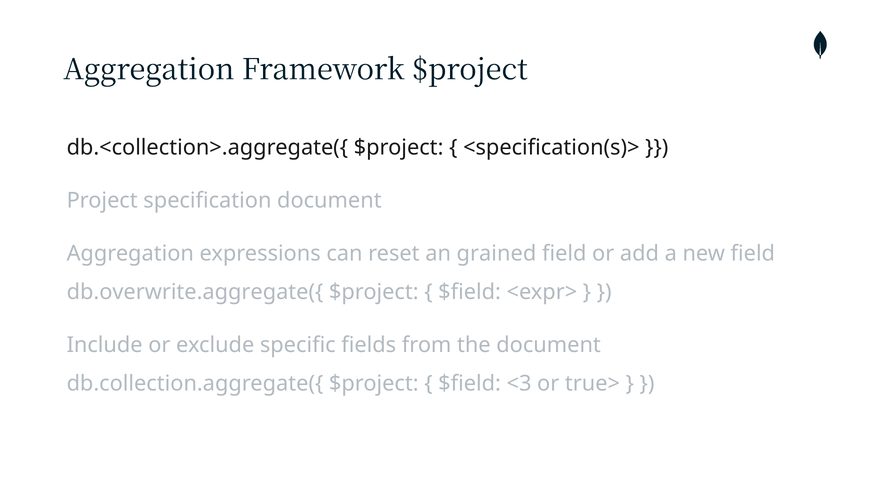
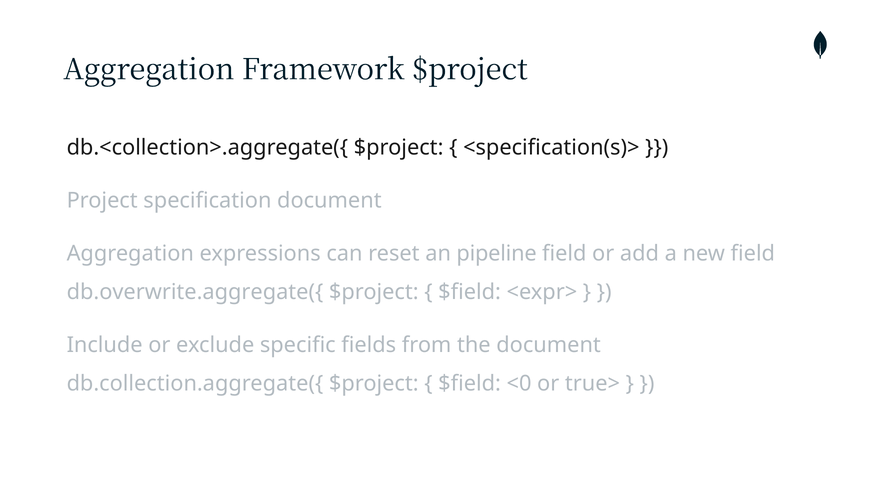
grained: grained -> pipeline (497, 253)
<3: <3 -> <0 (519, 383)
